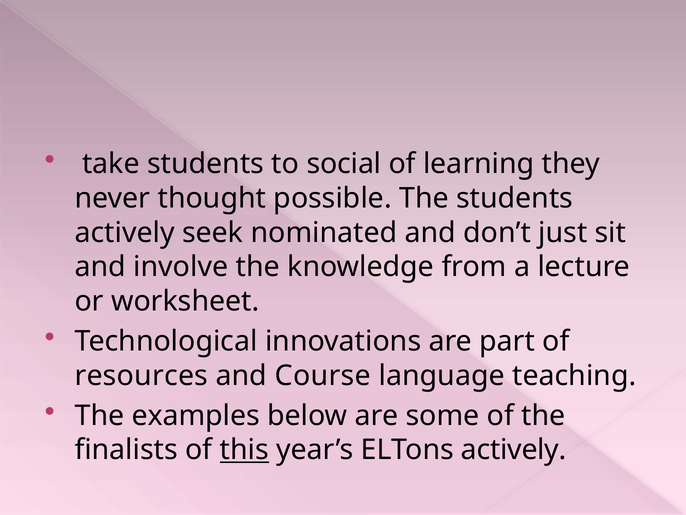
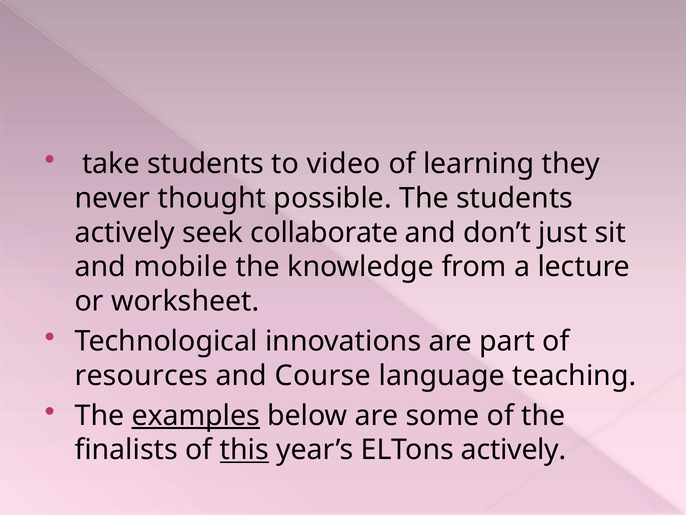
social: social -> video (344, 164)
nominated: nominated -> collaborate (324, 232)
involve: involve -> mobile (181, 267)
examples underline: none -> present (196, 415)
